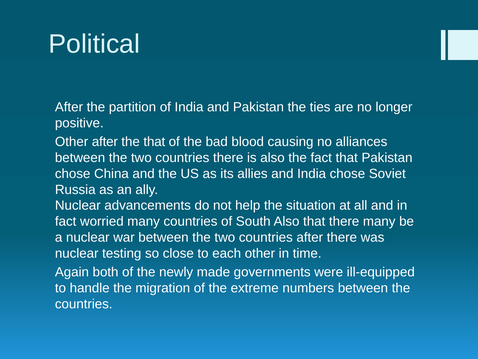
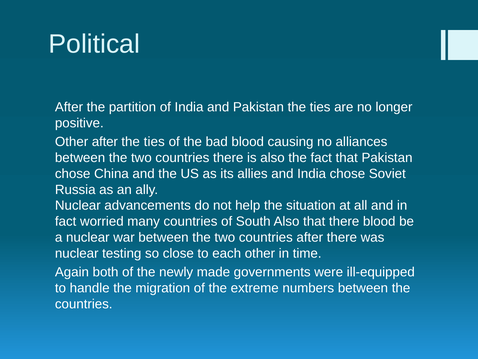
that: that -> ties (154, 141)
there many: many -> blood (379, 221)
